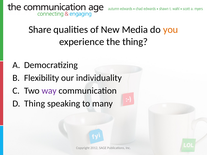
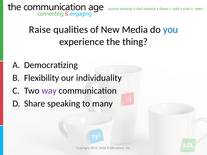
Share: Share -> Raise (40, 30)
you colour: orange -> blue (171, 30)
Thing: Thing -> Share (35, 104)
